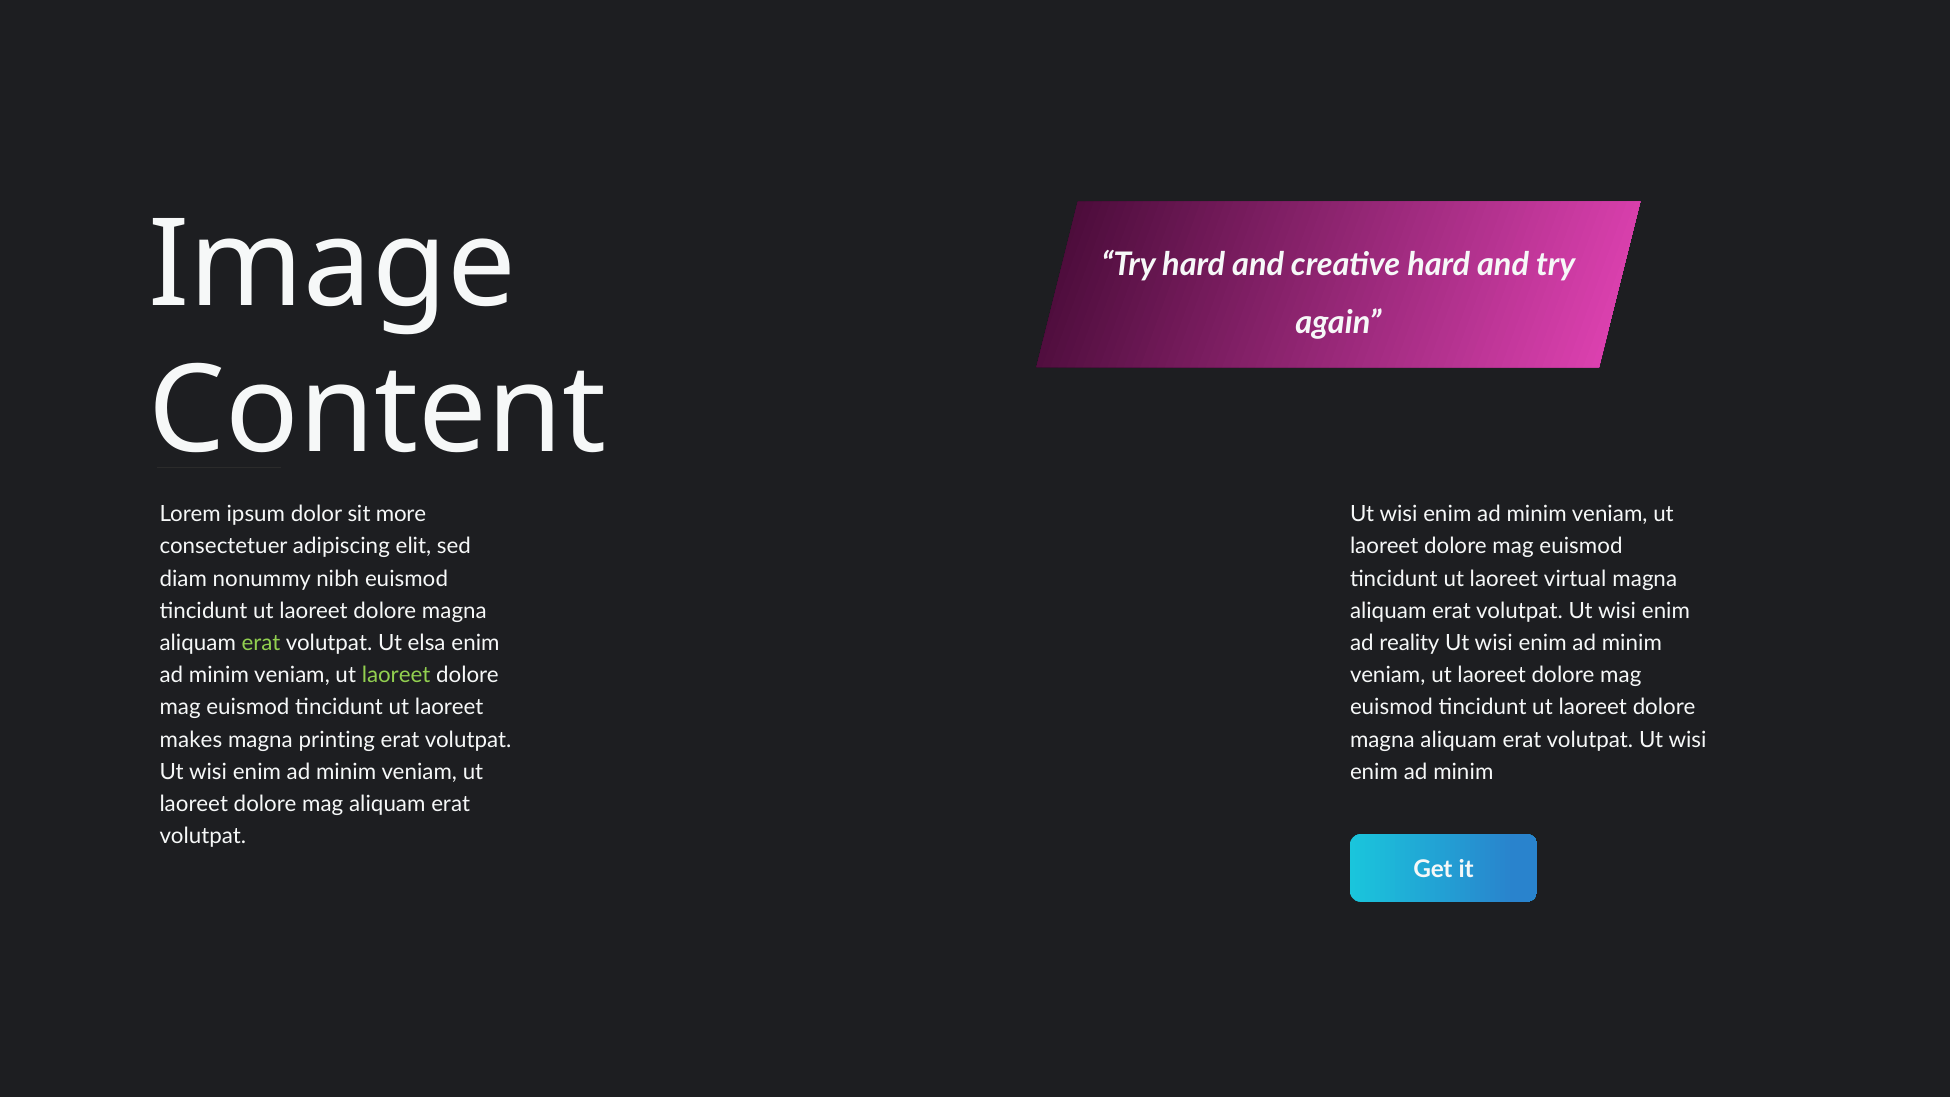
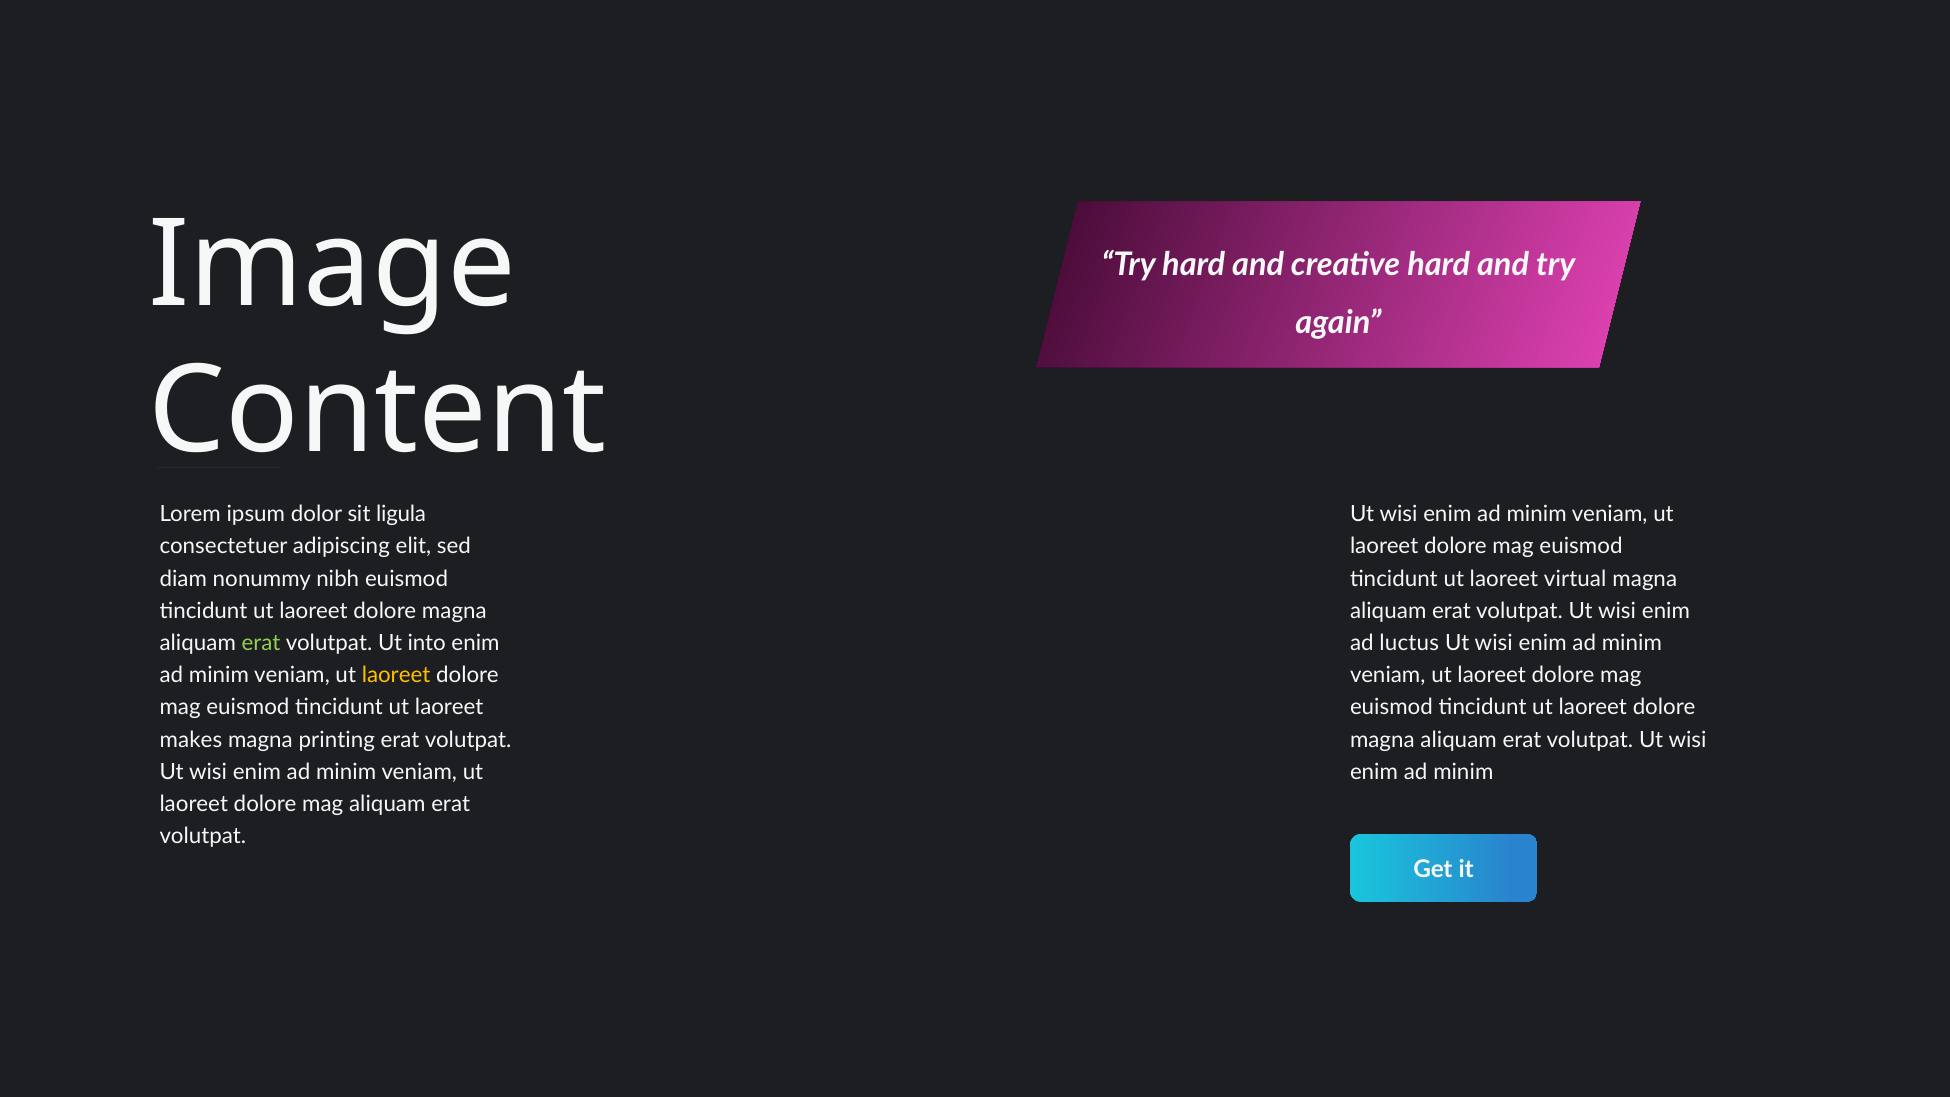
more: more -> ligula (401, 514)
elsa: elsa -> into (427, 643)
reality: reality -> luctus (1409, 643)
laoreet colour: light green -> yellow (396, 675)
